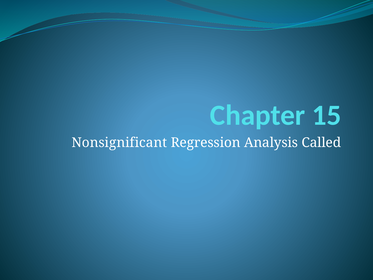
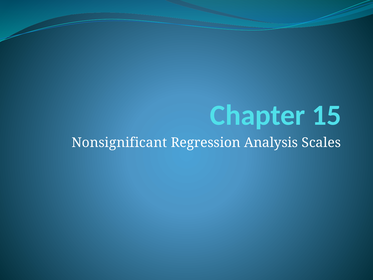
Called: Called -> Scales (321, 143)
